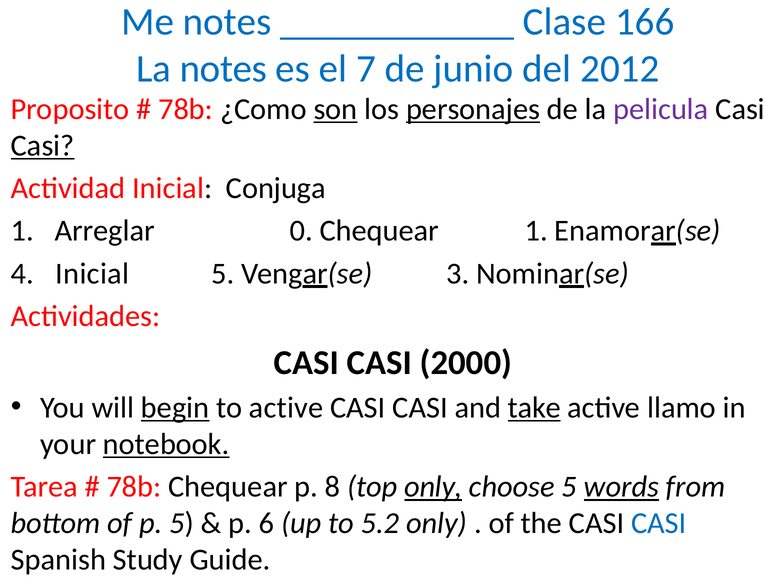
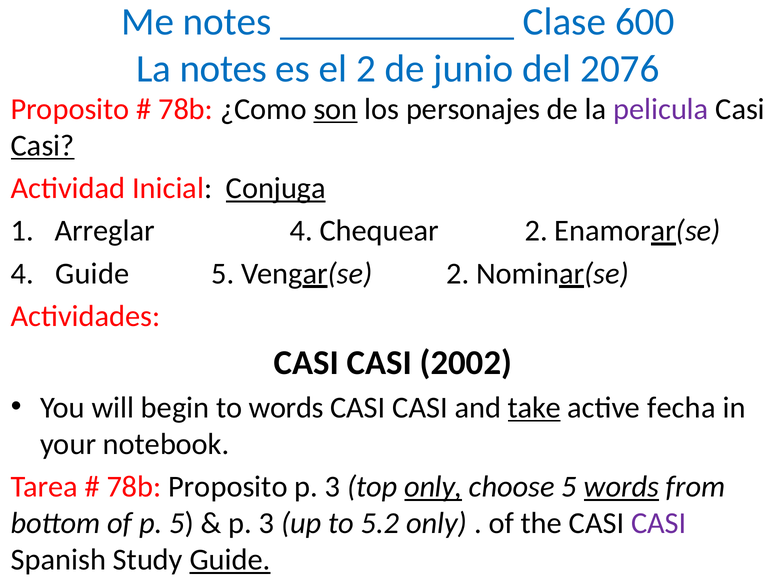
166: 166 -> 600 (645, 22)
el 7: 7 -> 2 (366, 69)
2012: 2012 -> 2076 (620, 69)
personajes underline: present -> none (473, 109)
Conjuga underline: none -> present (276, 188)
Arreglar 0: 0 -> 4 (301, 231)
Chequear 1: 1 -> 2 (536, 231)
Inicial: Inicial -> Guide (92, 274)
Vengar(se 3: 3 -> 2 (458, 274)
2000: 2000 -> 2002 (466, 363)
begin underline: present -> none (175, 408)
to active: active -> words (286, 408)
llamo: llamo -> fecha (681, 408)
notebook underline: present -> none (166, 444)
78b Chequear: Chequear -> Proposito (228, 487)
8: 8 -> 3 (333, 487)
6: 6 -> 3 (267, 524)
CASI colour: blue -> purple (659, 524)
Guide underline: none -> present (230, 560)
